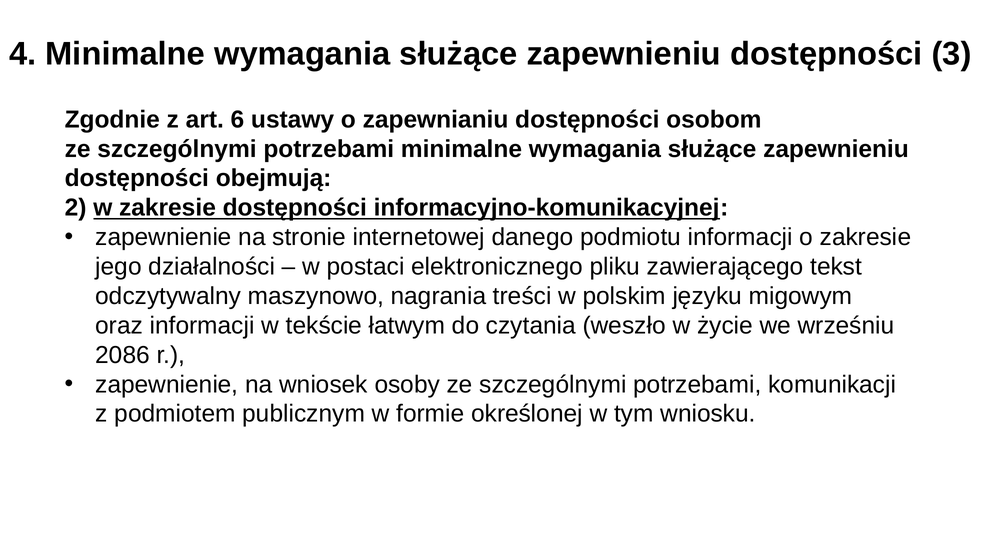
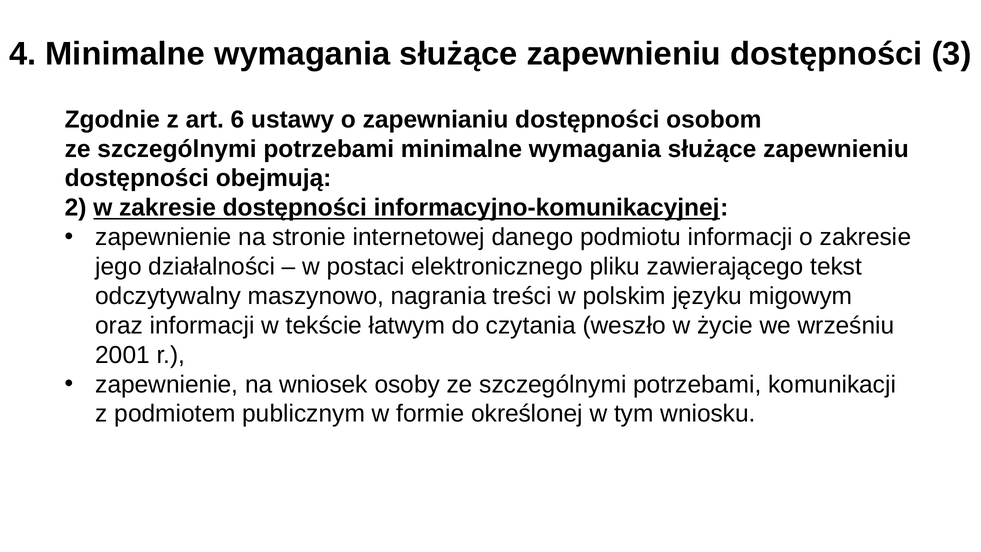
2086: 2086 -> 2001 (123, 355)
